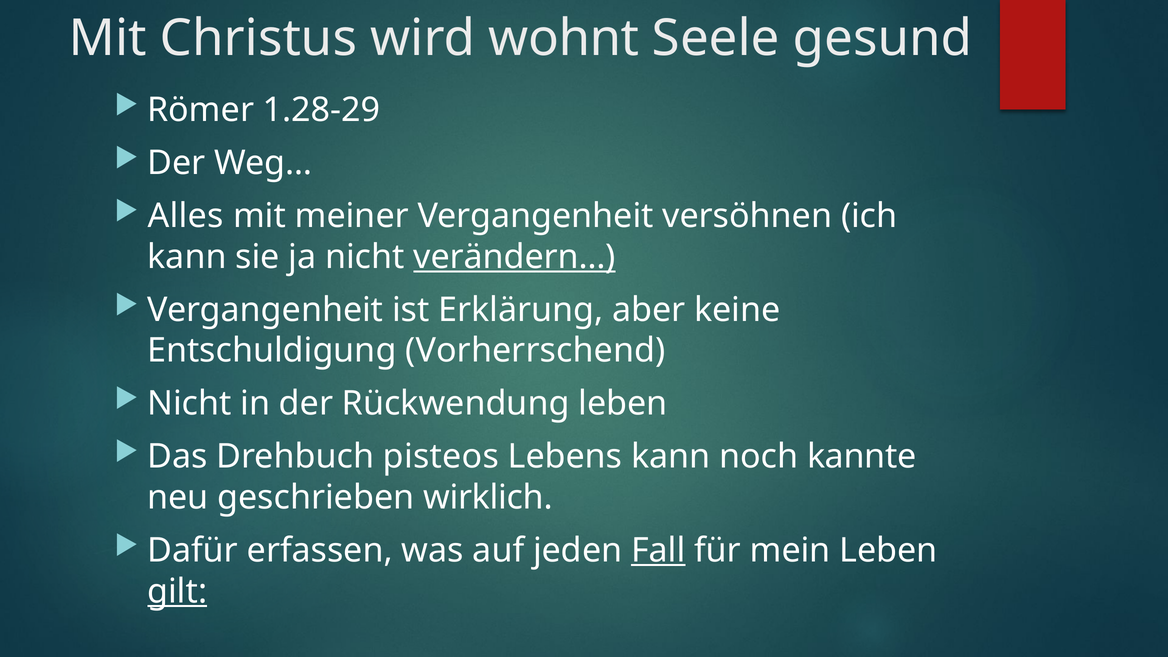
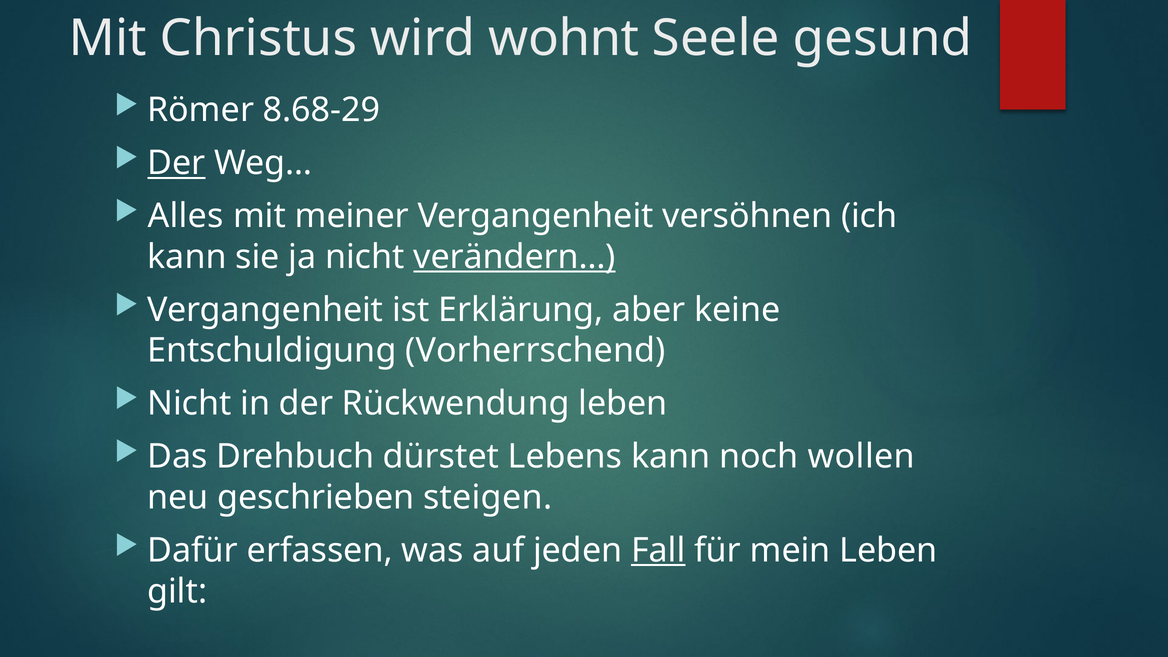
1.28-29: 1.28-29 -> 8.68-29 (322, 110)
Der underline: none -> present (176, 163)
pisteos: pisteos -> dürstet (441, 457)
kannte: kannte -> wollen (861, 457)
wirklich: wirklich -> steigen (488, 497)
gilt underline: present -> none (177, 591)
